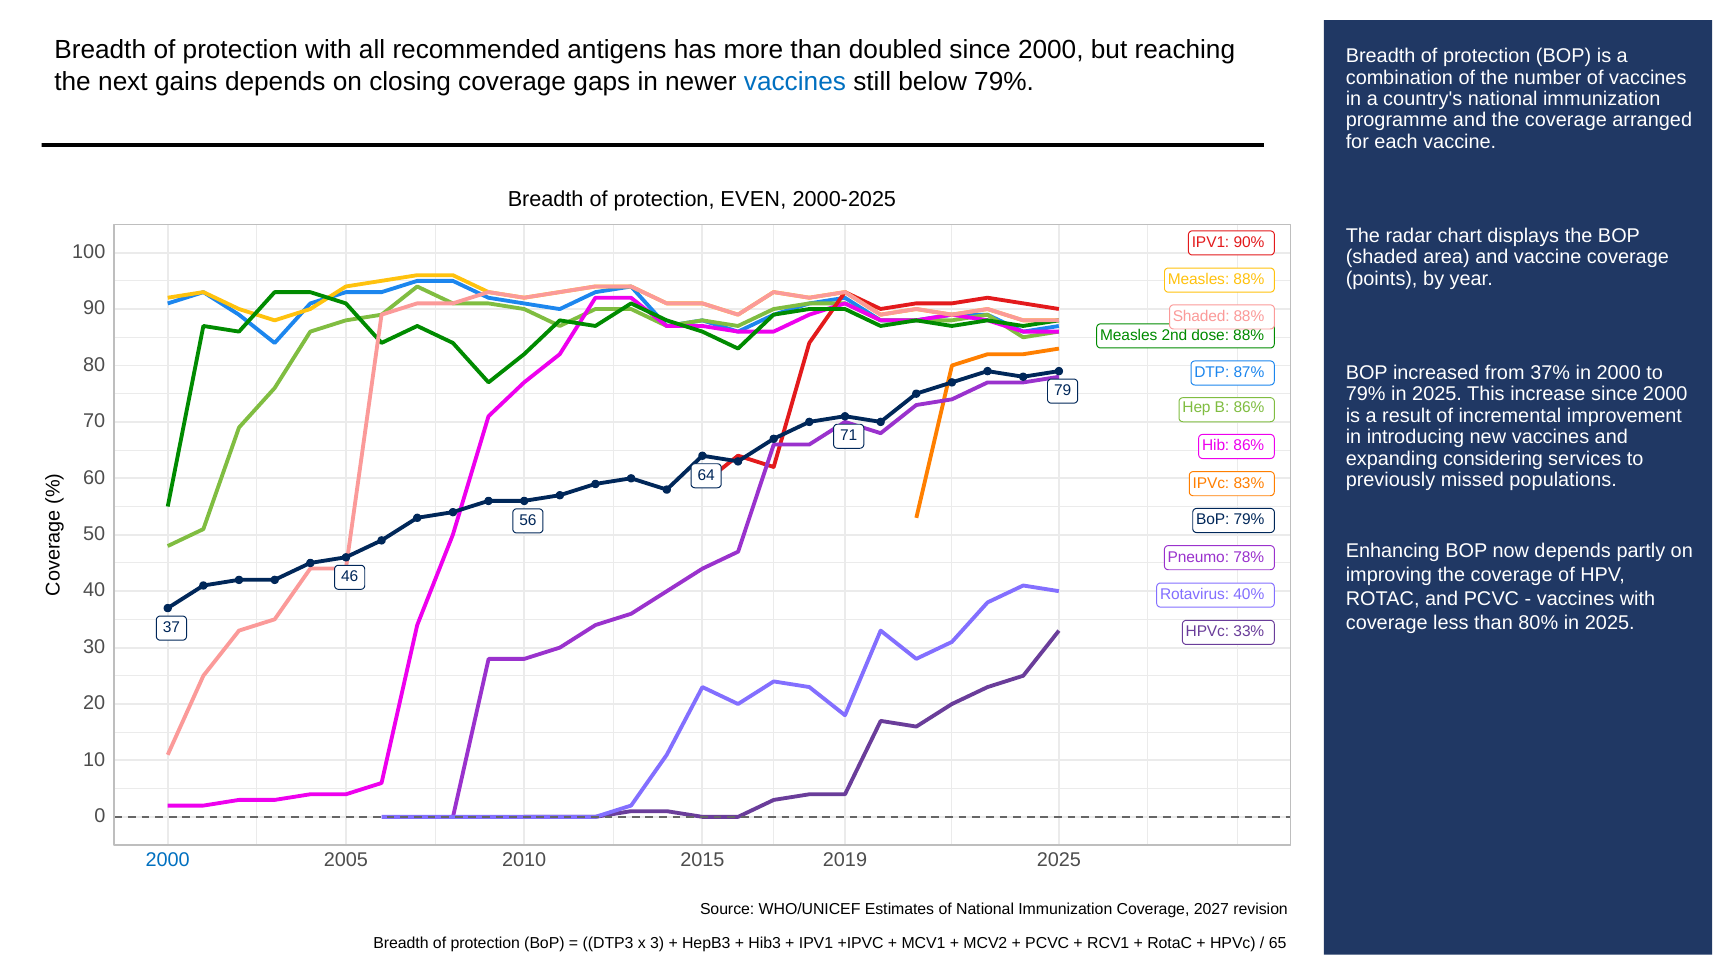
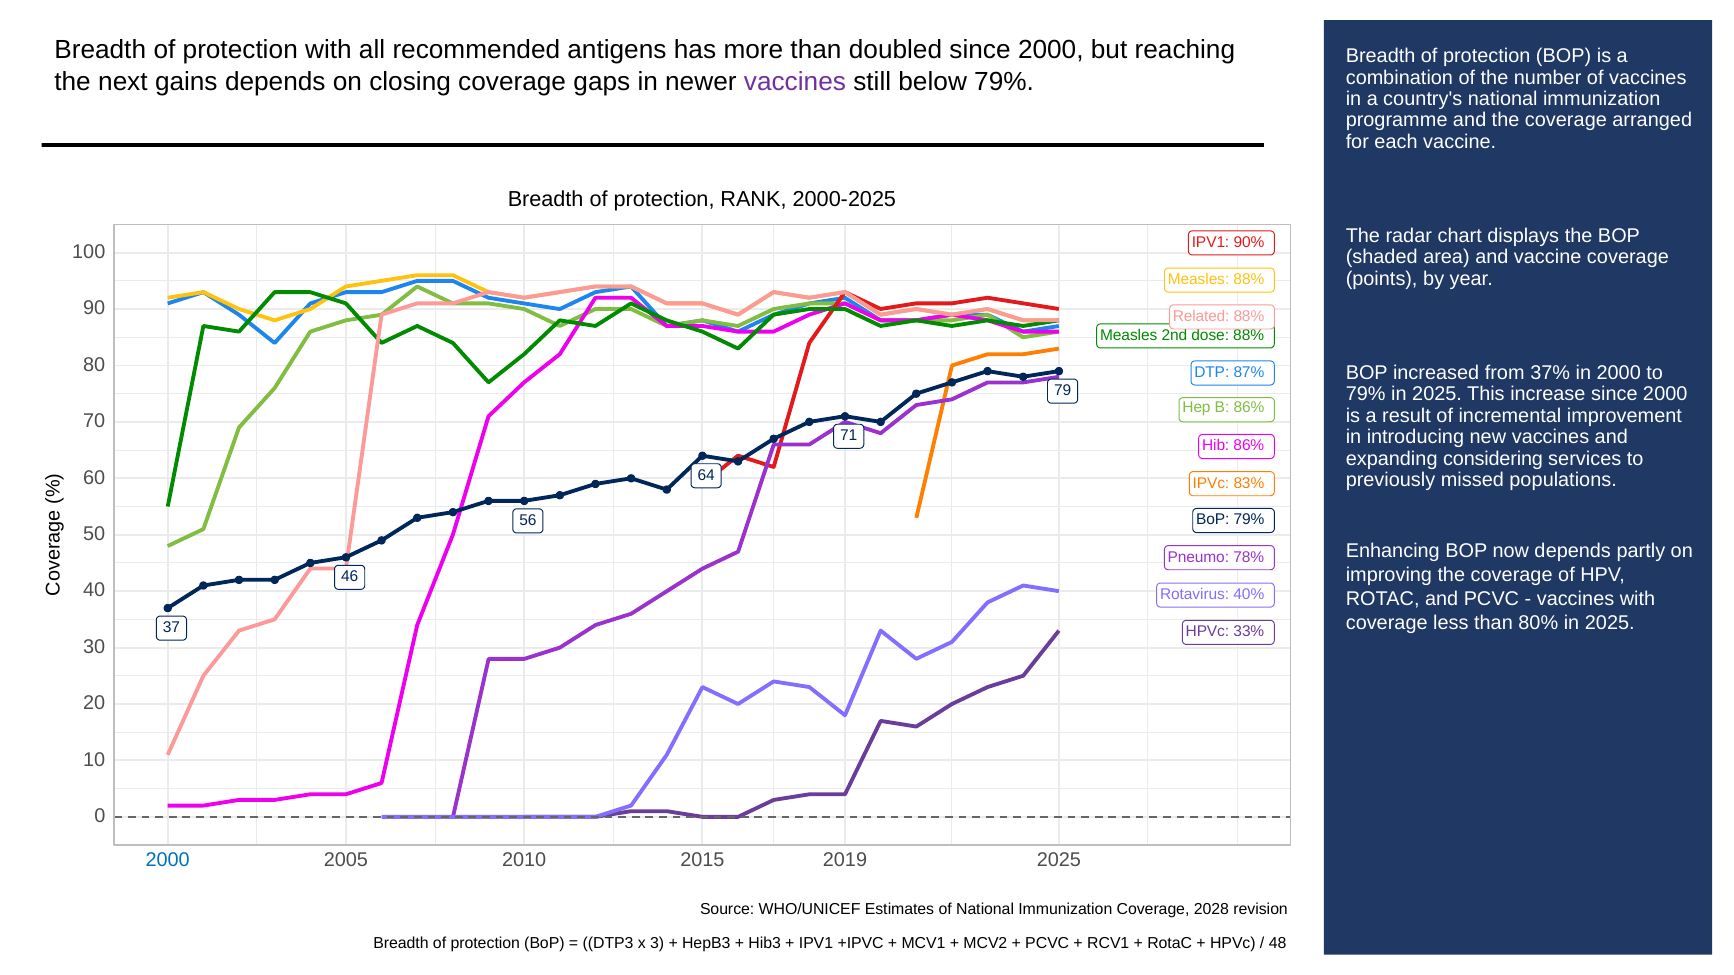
vaccines colour: blue -> purple (795, 81)
EVEN: EVEN -> RANK (753, 199)
Shaded: Shaded -> Related (1201, 316)
2027: 2027 -> 2028 (1211, 909)
65: 65 -> 48 (1278, 944)
